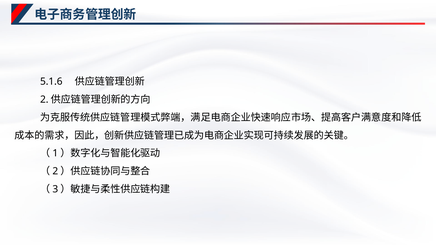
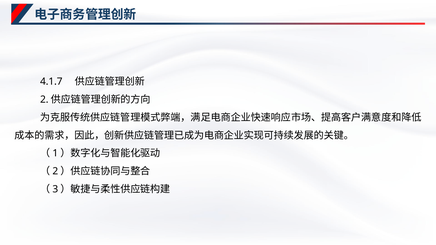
5.1.6: 5.1.6 -> 4.1.7 (51, 82)
